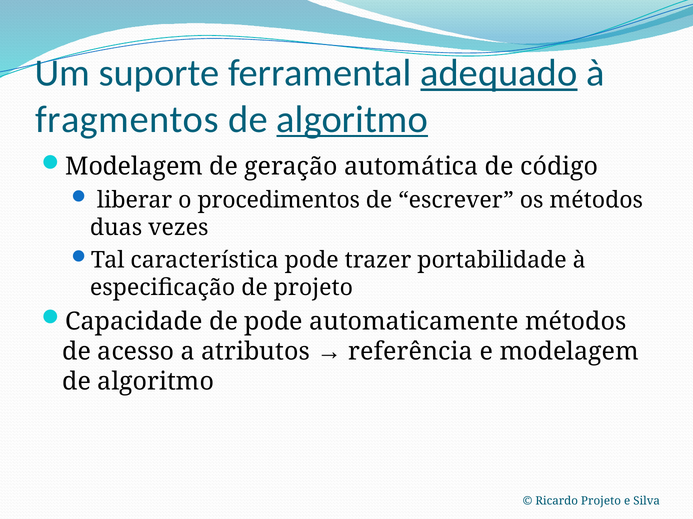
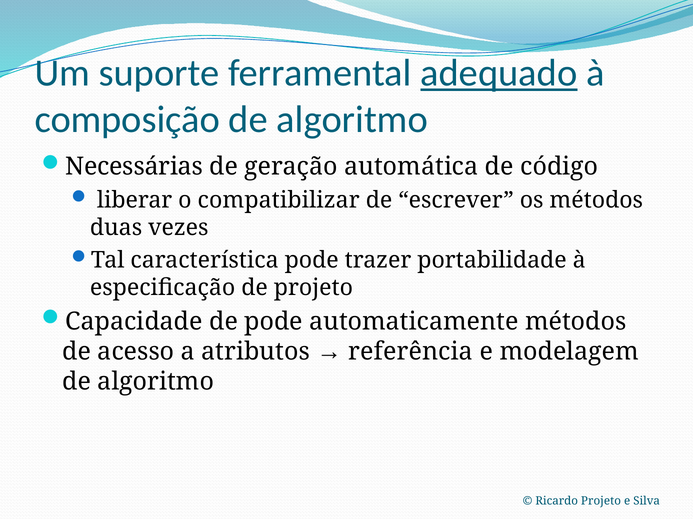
fragmentos: fragmentos -> composição (127, 120)
algoritmo underline: present -> none (352, 120)
Modelagem: Modelagem -> Necessárias (134, 167)
procedimentos: procedimentos -> compatibilizar (279, 200)
